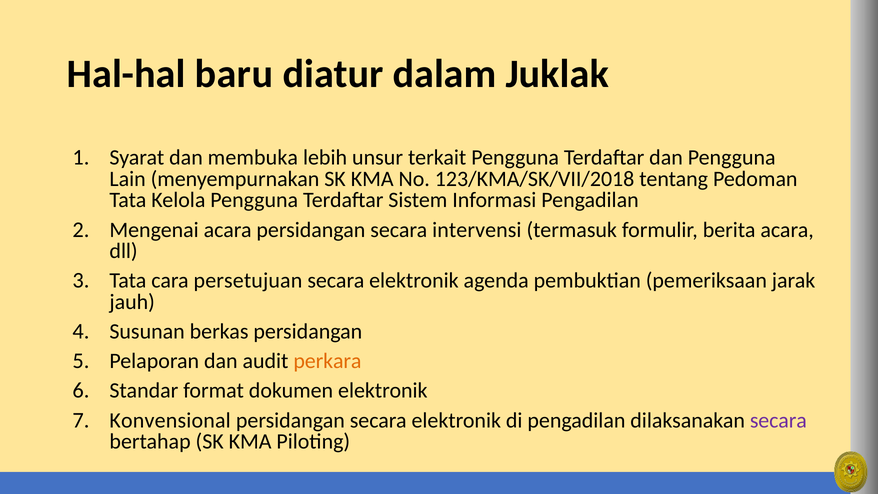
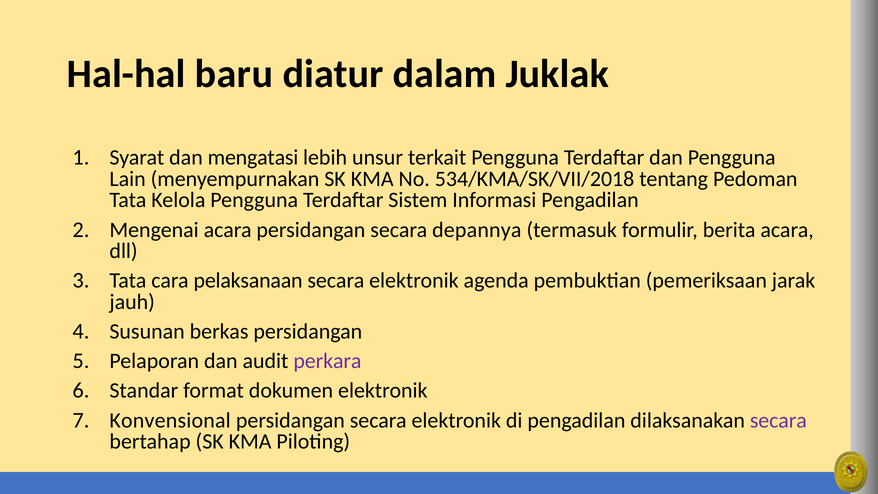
membuka: membuka -> mengatasi (253, 157)
123/KMA/SK/VII/2018: 123/KMA/SK/VII/2018 -> 534/KMA/SK/VII/2018 (535, 179)
intervensi: intervensi -> depannya (477, 230)
persetujuan: persetujuan -> pelaksanaan (248, 281)
perkara colour: orange -> purple (327, 361)
